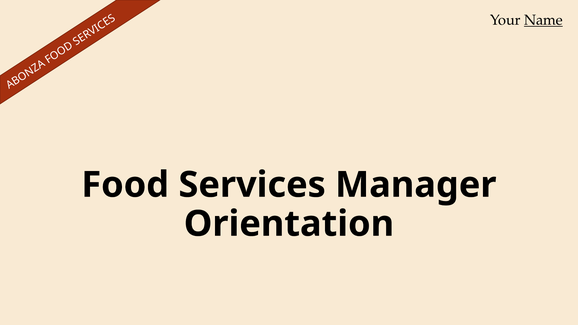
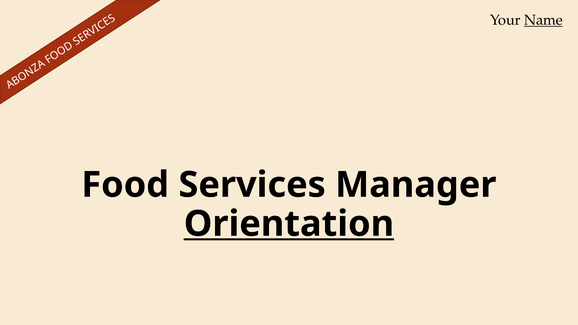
Orientation underline: none -> present (289, 224)
